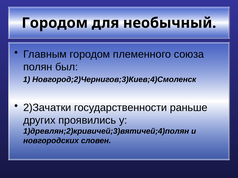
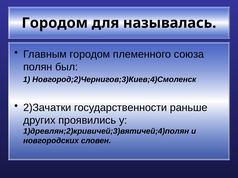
необычный: необычный -> называлась (170, 23)
